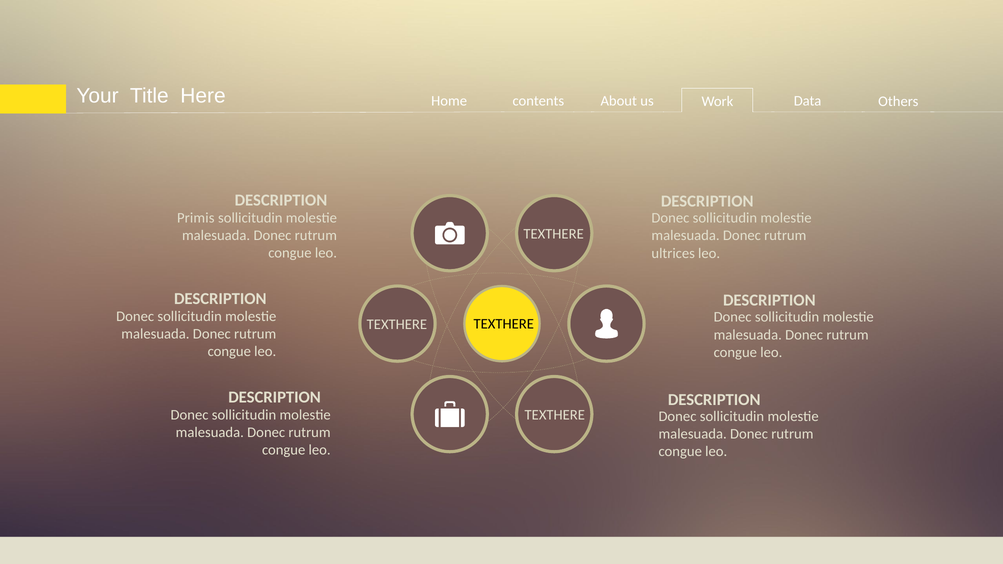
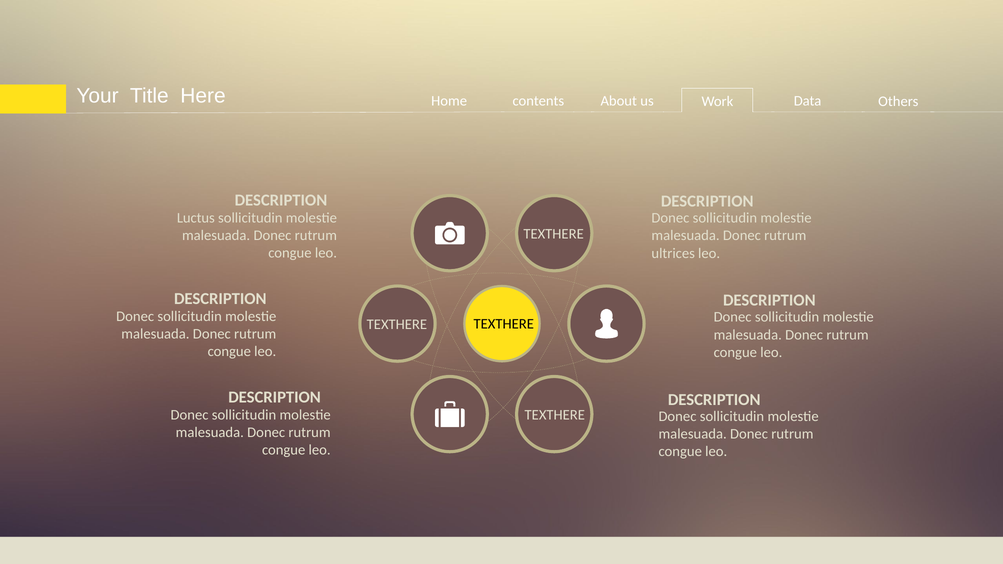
Primis: Primis -> Luctus (196, 218)
